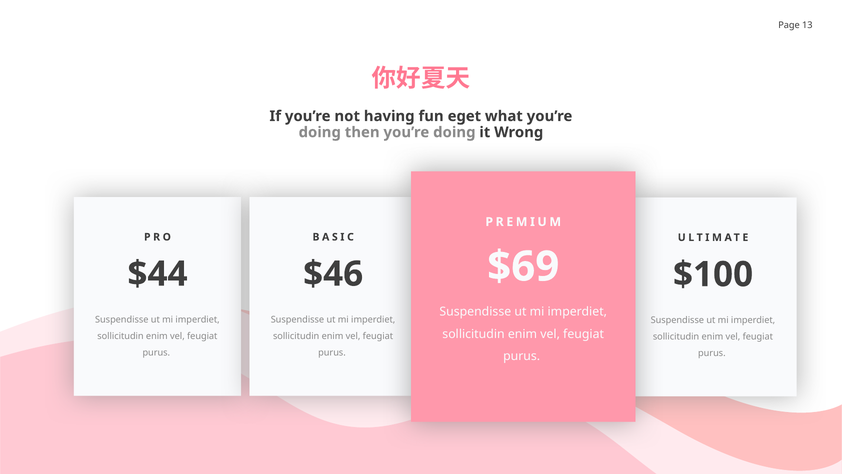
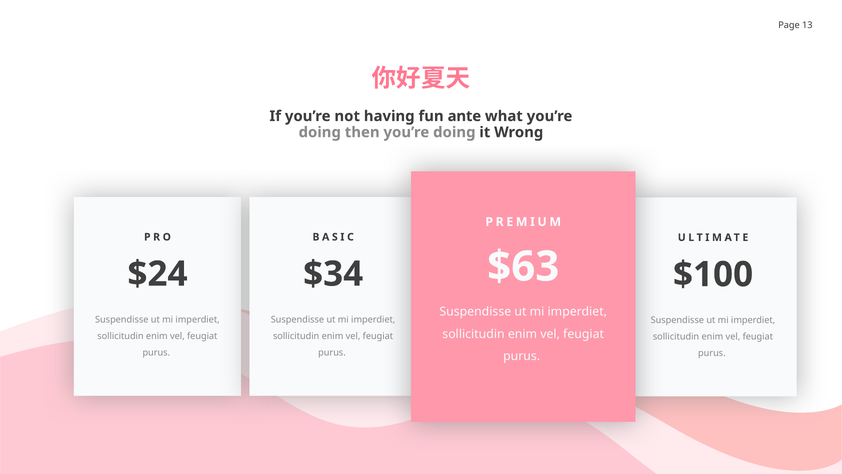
eget: eget -> ante (464, 116)
$69: $69 -> $63 (523, 266)
$44: $44 -> $24 (157, 274)
$46: $46 -> $34 (333, 274)
